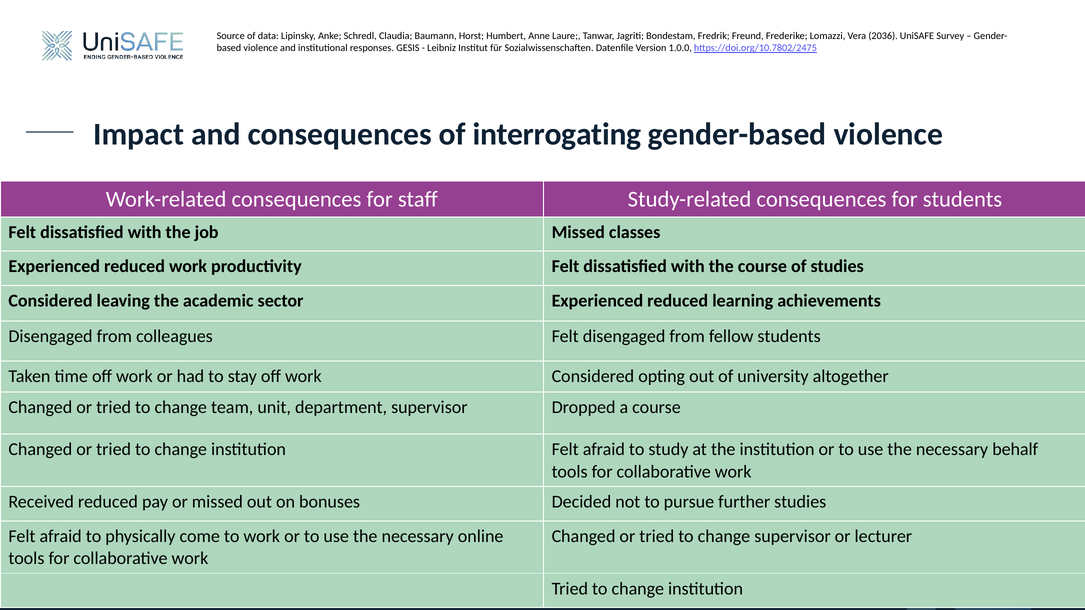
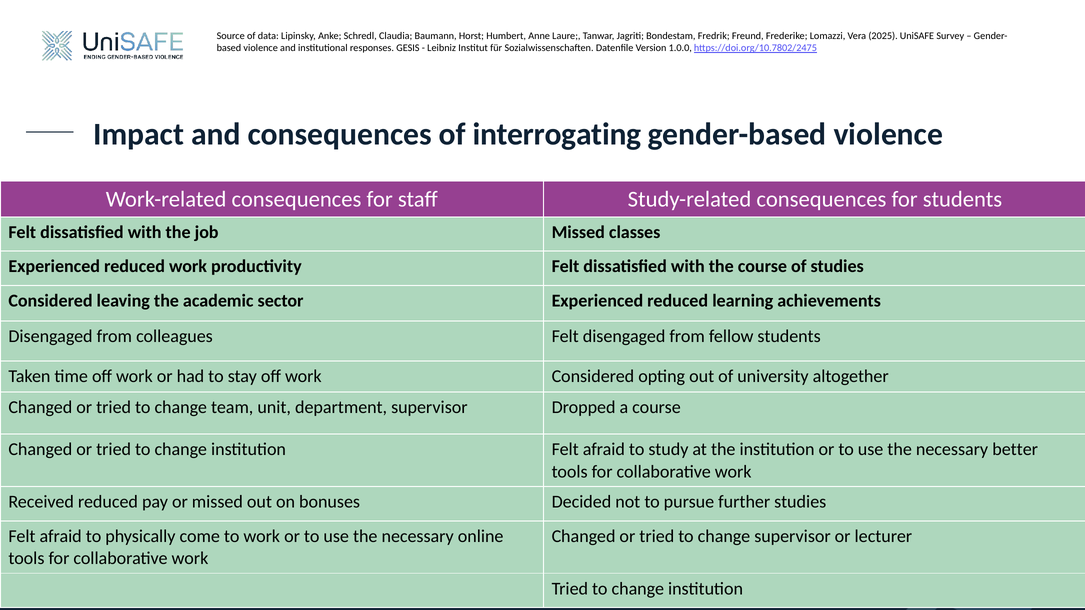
2036: 2036 -> 2025 (883, 36)
behalf: behalf -> better (1015, 450)
